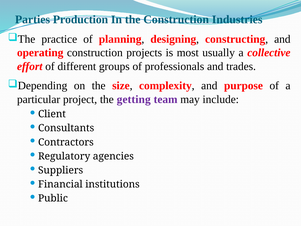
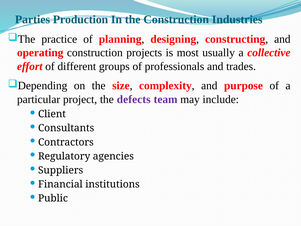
getting: getting -> defects (134, 99)
